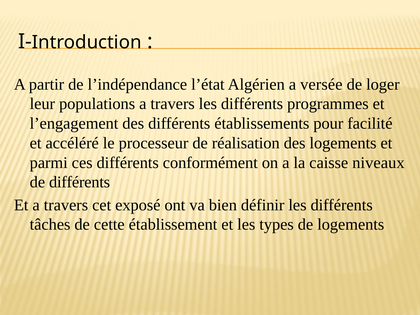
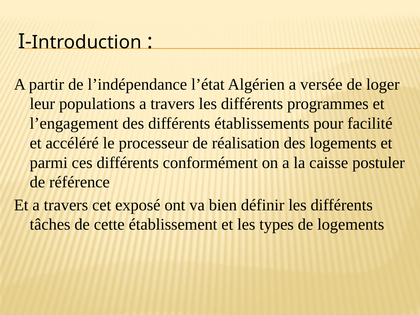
niveaux: niveaux -> postuler (379, 163)
de différents: différents -> référence (79, 182)
